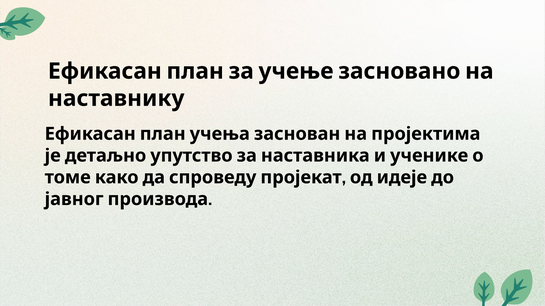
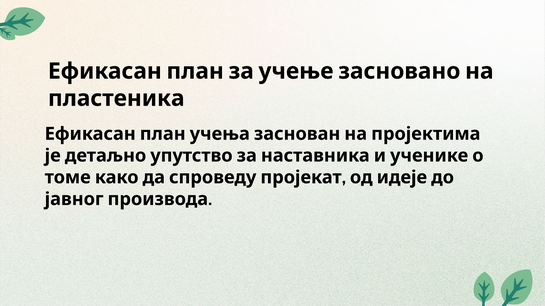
наставнику: наставнику -> пластеника (116, 99)
